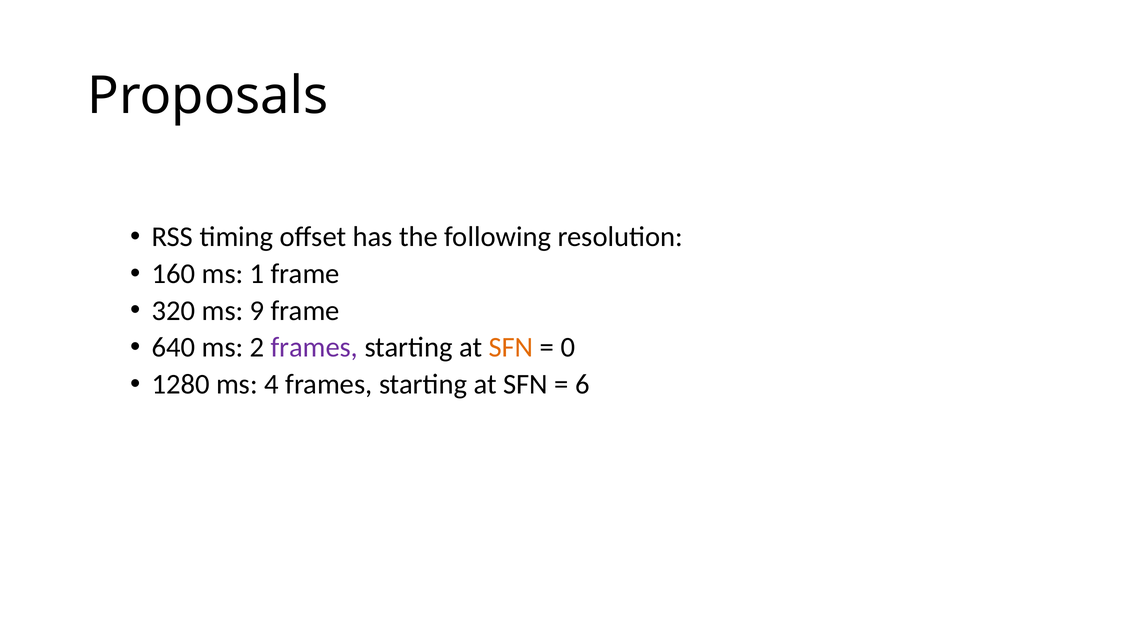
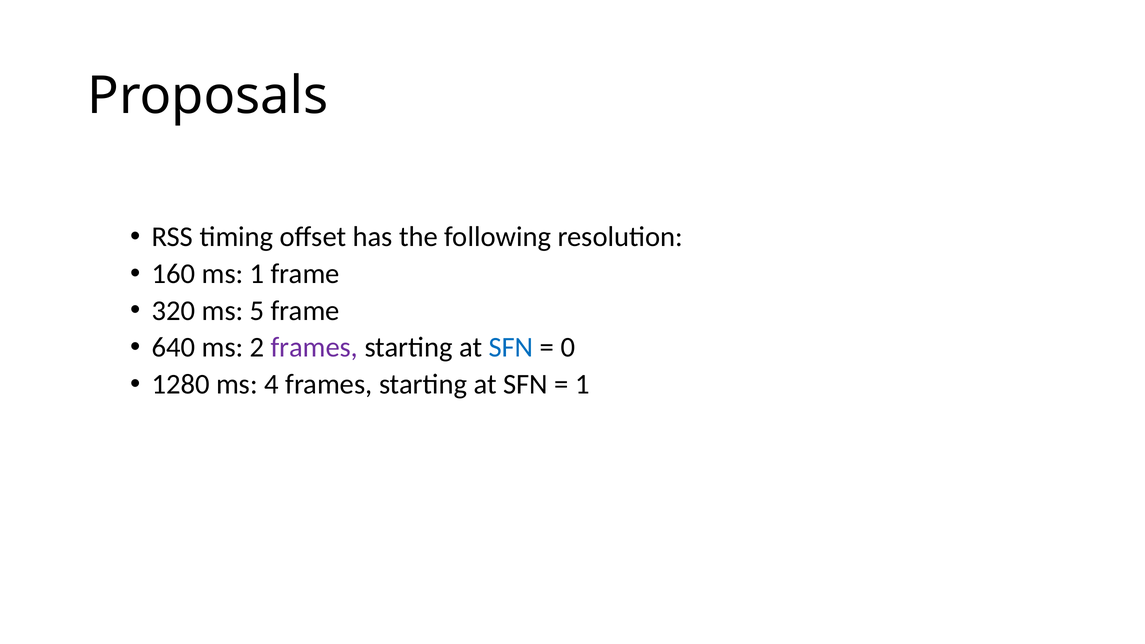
9: 9 -> 5 (257, 311)
SFN colour: orange -> blue (511, 348)
6: 6 -> 1 (582, 384)
